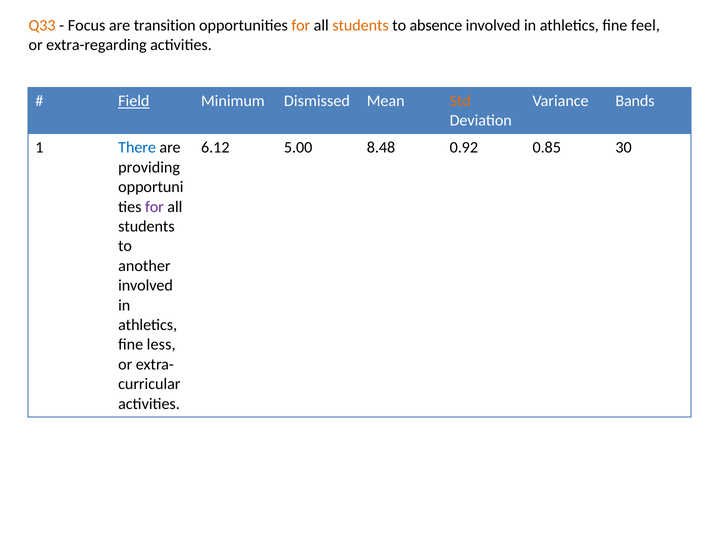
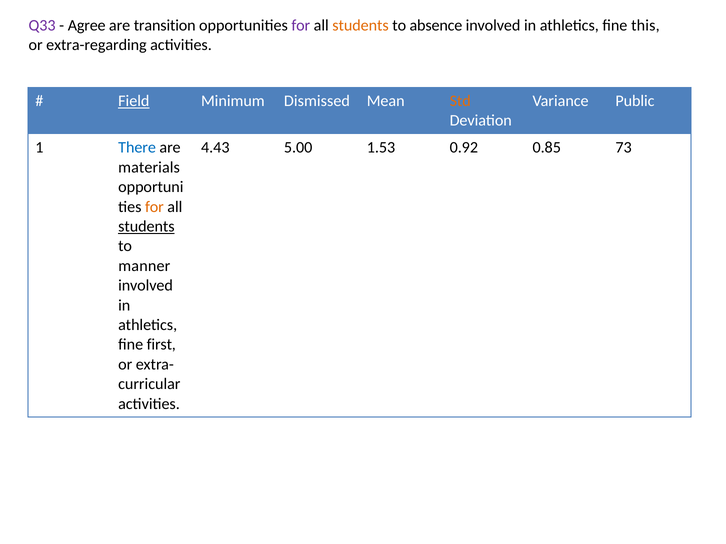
Q33 colour: orange -> purple (42, 25)
Focus: Focus -> Agree (87, 25)
for colour: orange -> purple (301, 25)
feel: feel -> this (645, 25)
Bands: Bands -> Public (635, 101)
6.12: 6.12 -> 4.43 (215, 148)
8.48: 8.48 -> 1.53 (381, 148)
30: 30 -> 73 (624, 148)
providing: providing -> materials (149, 167)
for colour: purple -> orange (154, 207)
students underline: none -> present (146, 227)
another: another -> manner (144, 266)
less: less -> first (161, 345)
